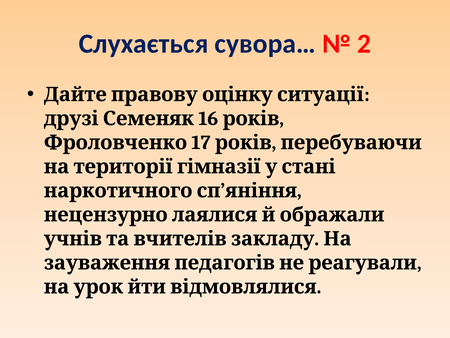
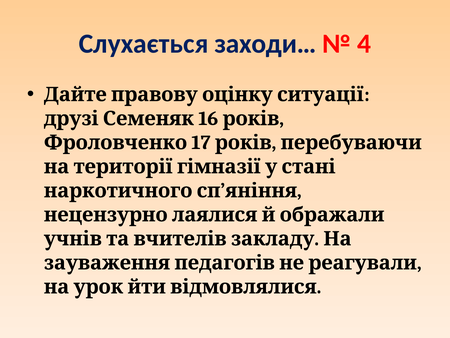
сувора…: сувора… -> заходи… (265, 44)
2: 2 -> 4 (364, 44)
